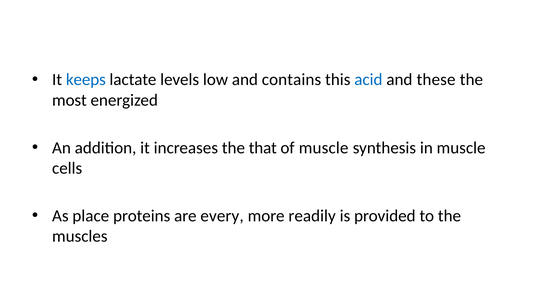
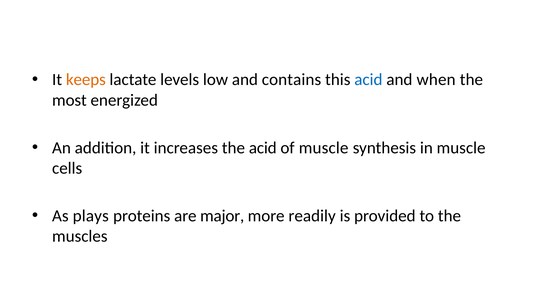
keeps colour: blue -> orange (86, 80)
these: these -> when (436, 80)
the that: that -> acid (263, 148)
place: place -> plays (91, 216)
every: every -> major (222, 216)
